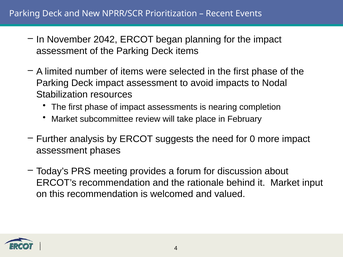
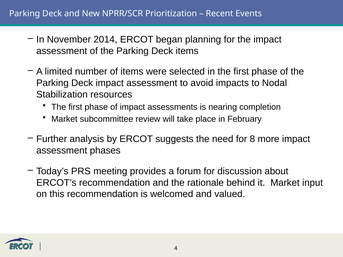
2042: 2042 -> 2014 (105, 40)
0: 0 -> 8 (252, 139)
